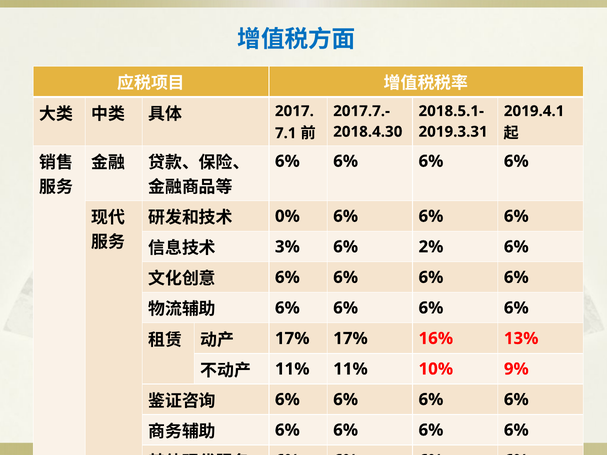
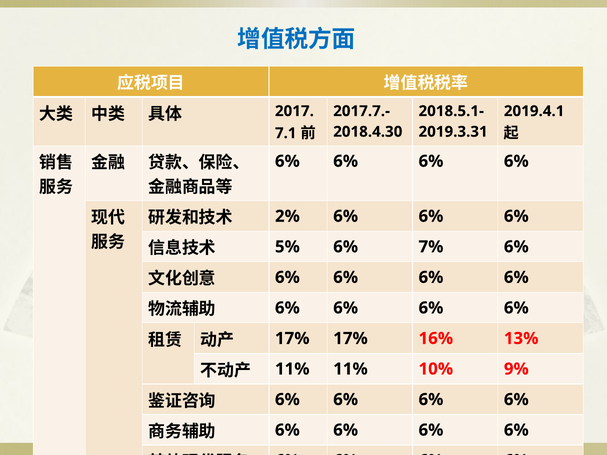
0%: 0% -> 2% (287, 216)
3%: 3% -> 5% (287, 247)
2%: 2% -> 7% (431, 247)
